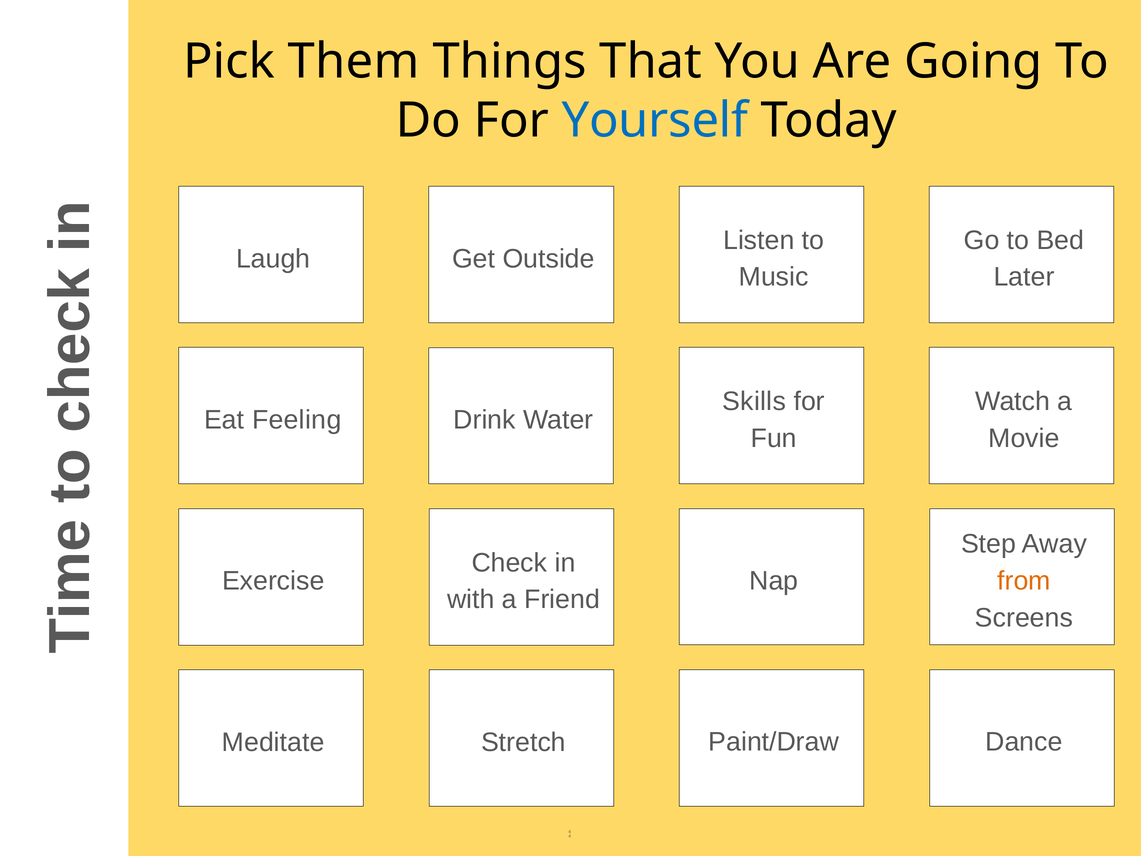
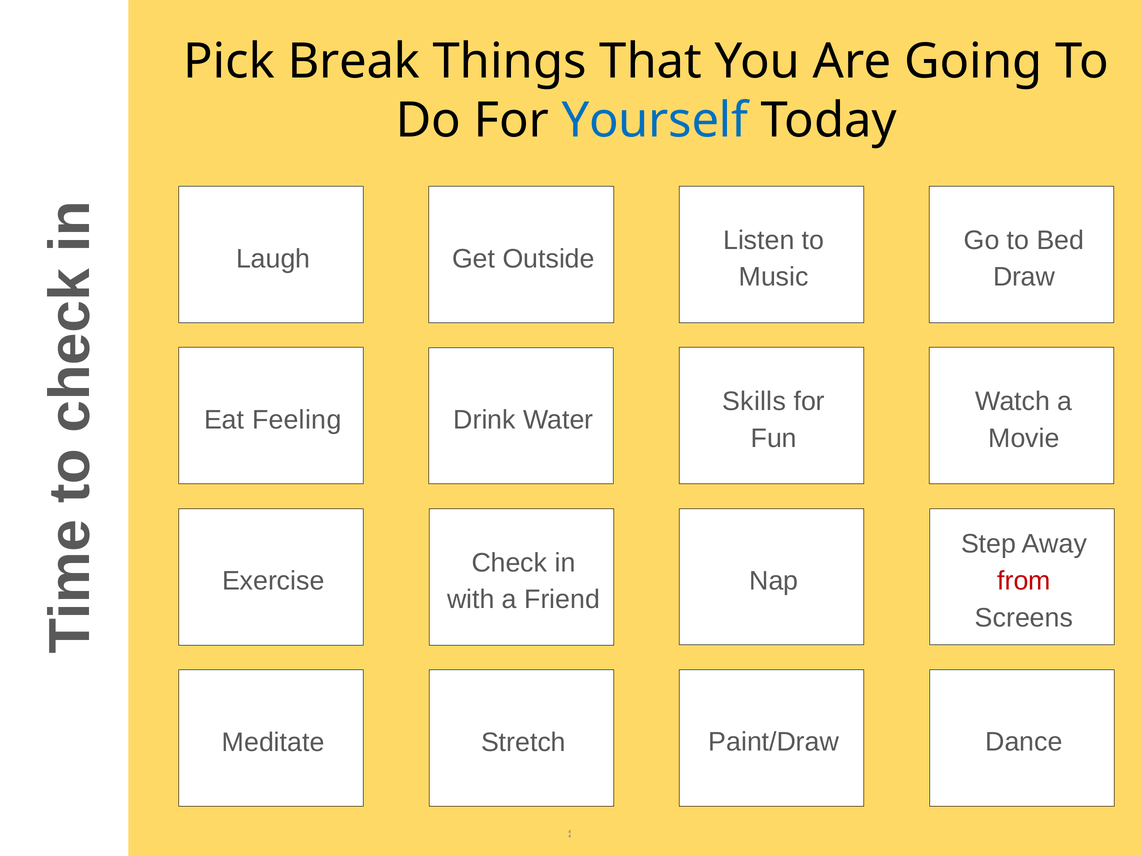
Them: Them -> Break (354, 62)
Later: Later -> Draw (1024, 277)
from colour: orange -> red (1024, 581)
